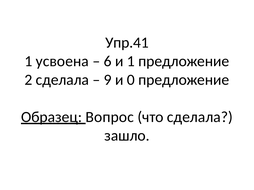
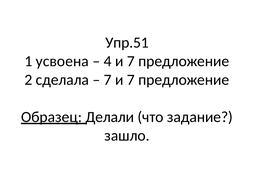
Упр.41: Упр.41 -> Упр.51 (127, 43)
6: 6 -> 4 (108, 61)
1: 1 -> 7 (131, 61)
9: 9 -> 7 (108, 80)
0: 0 -> 7 (131, 80)
Вопрос: Вопрос -> Делали (110, 117)
что сделала: сделала -> задание (200, 117)
